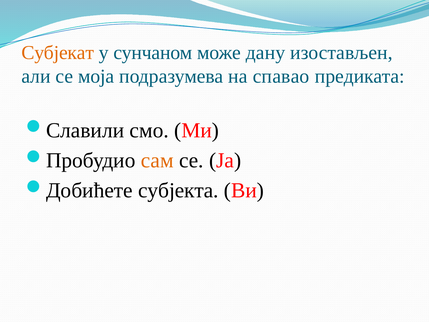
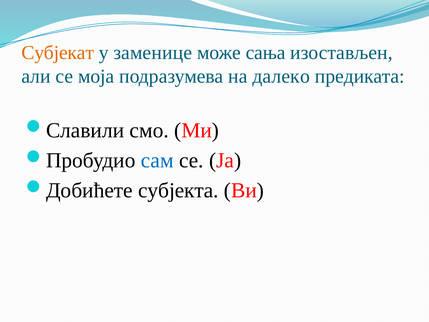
сунчаном: сунчаном -> заменице (153, 53)
дану: дану -> сања (266, 53)
спавао: спавао -> далеко (281, 76)
сам colour: orange -> blue (157, 160)
